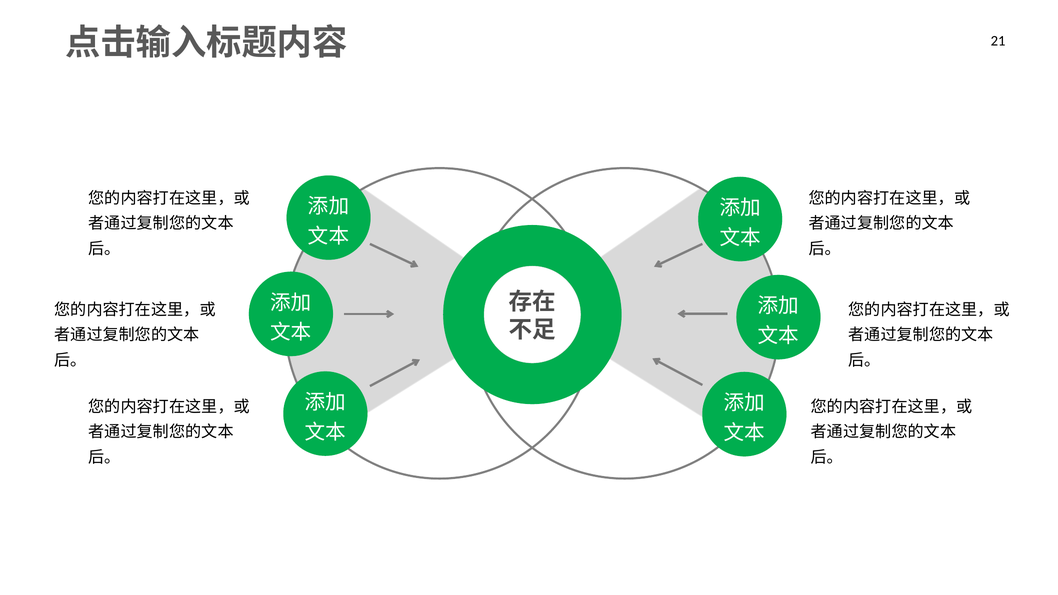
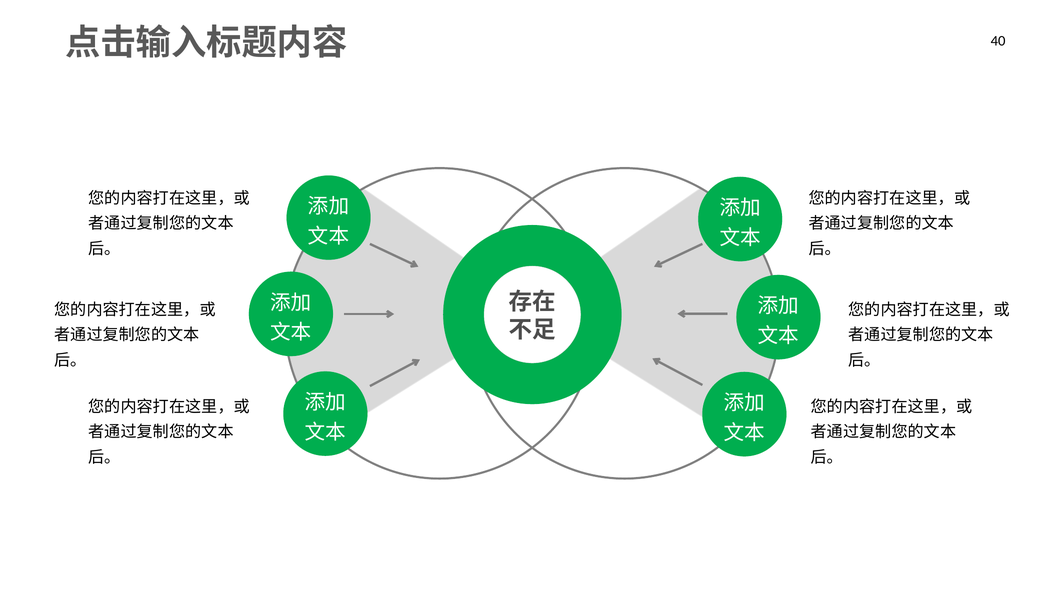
21: 21 -> 40 (998, 41)
